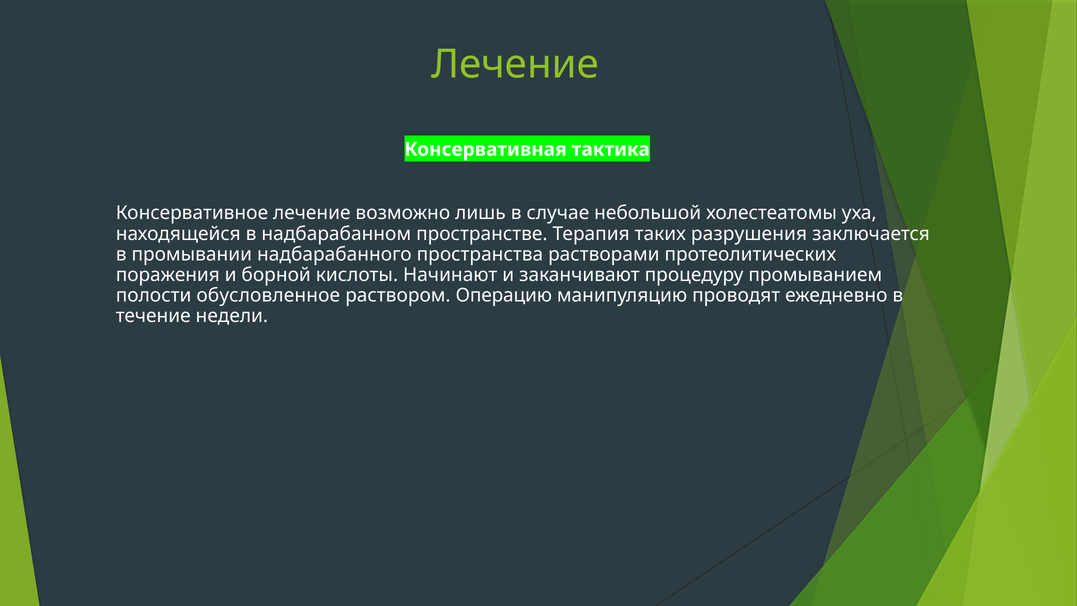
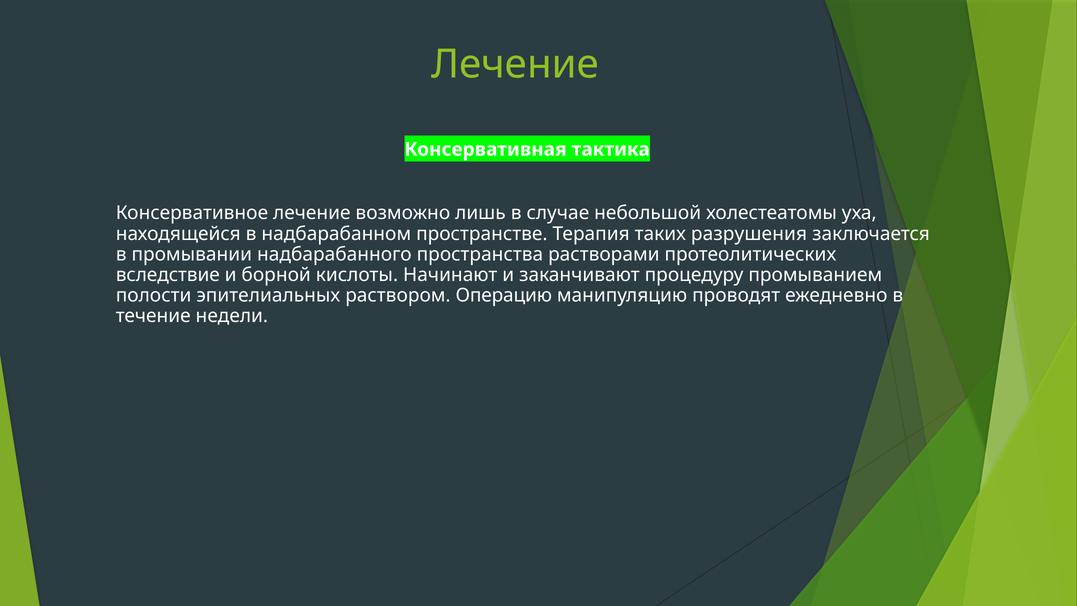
поражения: поражения -> вследствие (168, 275)
обусловленное: обусловленное -> эпителиальных (268, 295)
